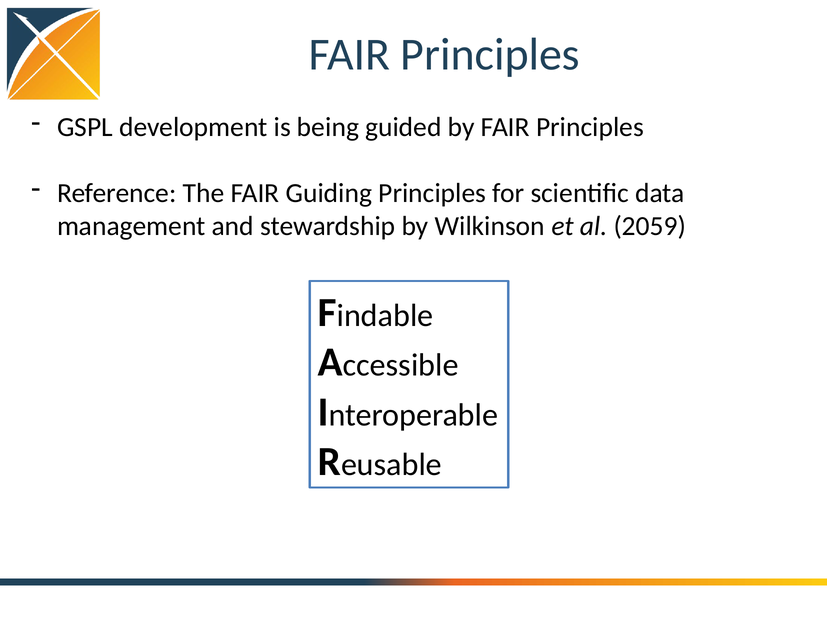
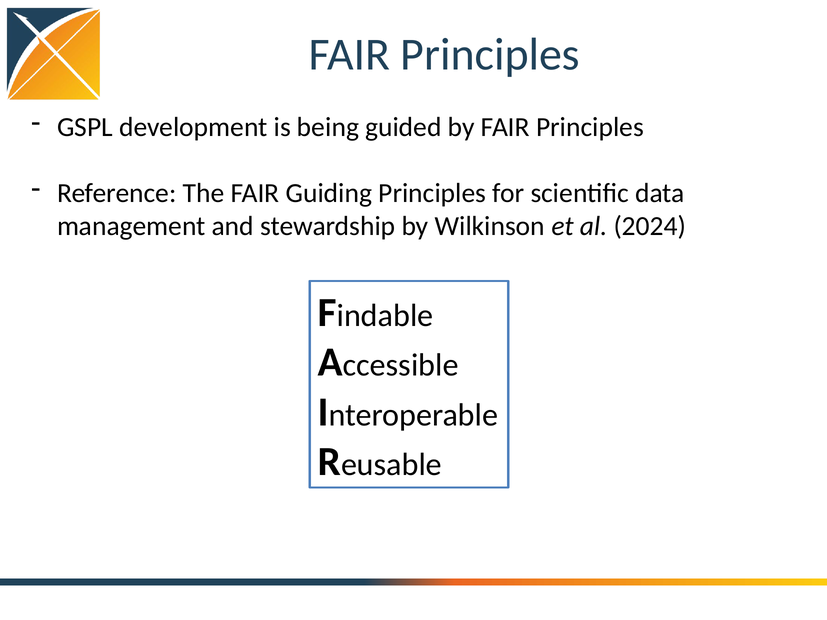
2059: 2059 -> 2024 (650, 226)
